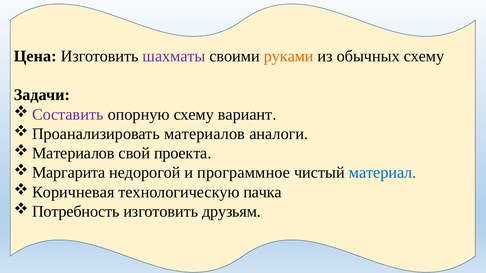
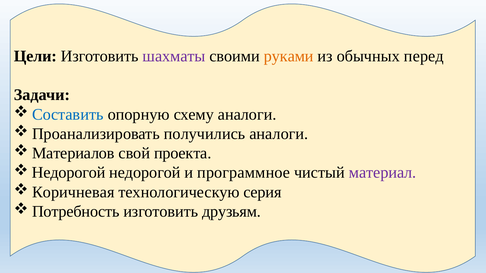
Цена: Цена -> Цели (35, 56)
обычных схему: схему -> перед (424, 56)
Составить colour: purple -> blue (68, 115)
схему вариант: вариант -> аналоги (247, 115)
Проанализировать материалов: материалов -> получились (205, 134)
Маргарита: Маргарита -> Недорогой (69, 173)
материал colour: blue -> purple (383, 173)
пачка: пачка -> серия (263, 192)
